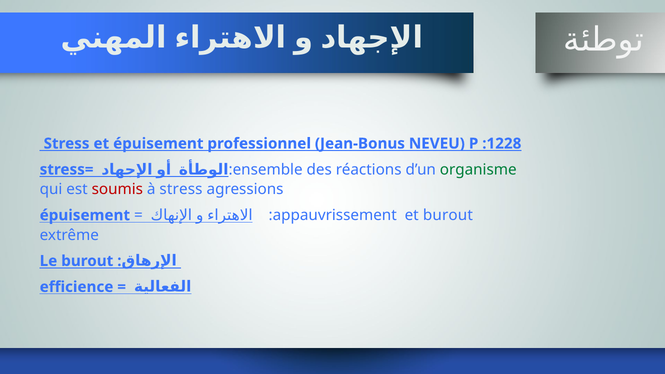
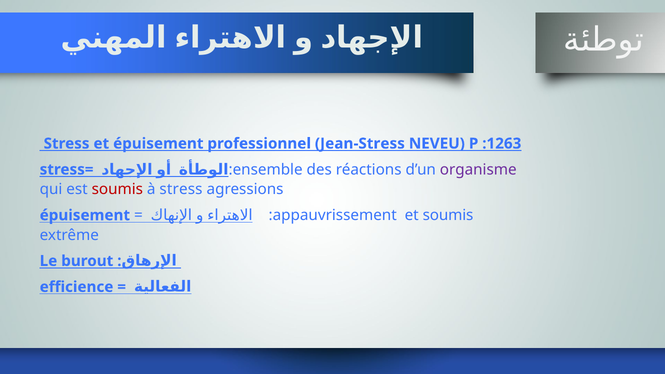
Jean-Bonus: Jean-Bonus -> Jean-Stress (360, 144)
:1228: :1228 -> :1263 (502, 144)
organisme colour: green -> purple (478, 170)
et burout: burout -> soumis (448, 215)
